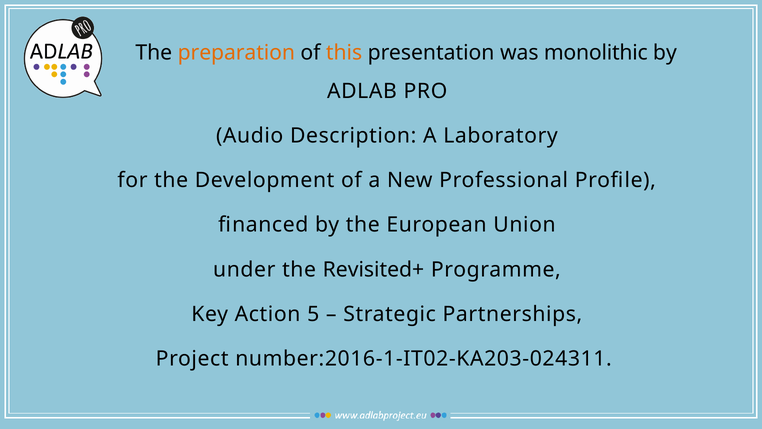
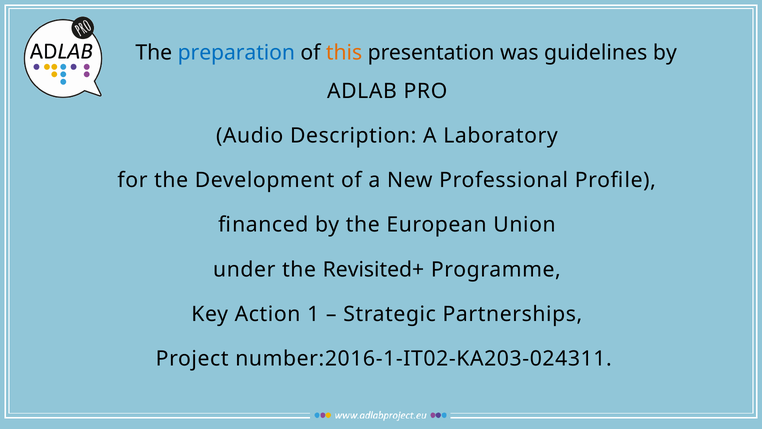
preparation colour: orange -> blue (236, 53)
monolithic: monolithic -> guidelines (596, 53)
5: 5 -> 1 (313, 314)
